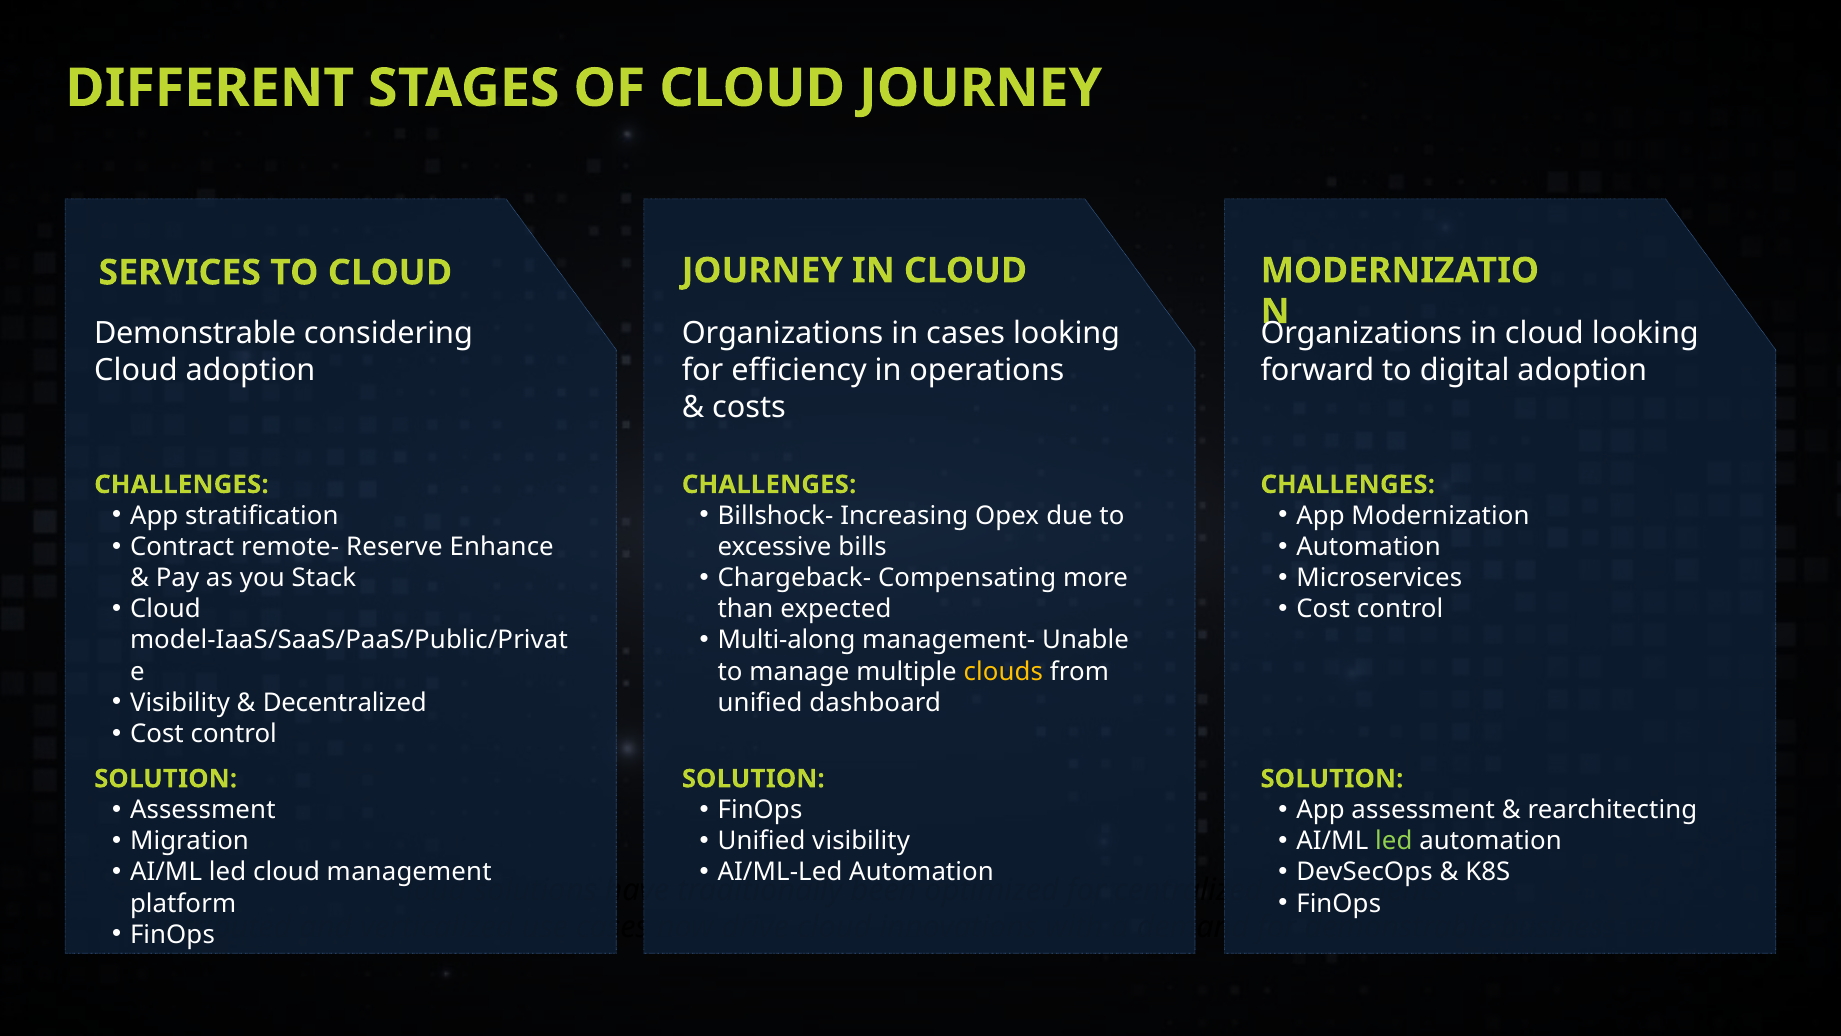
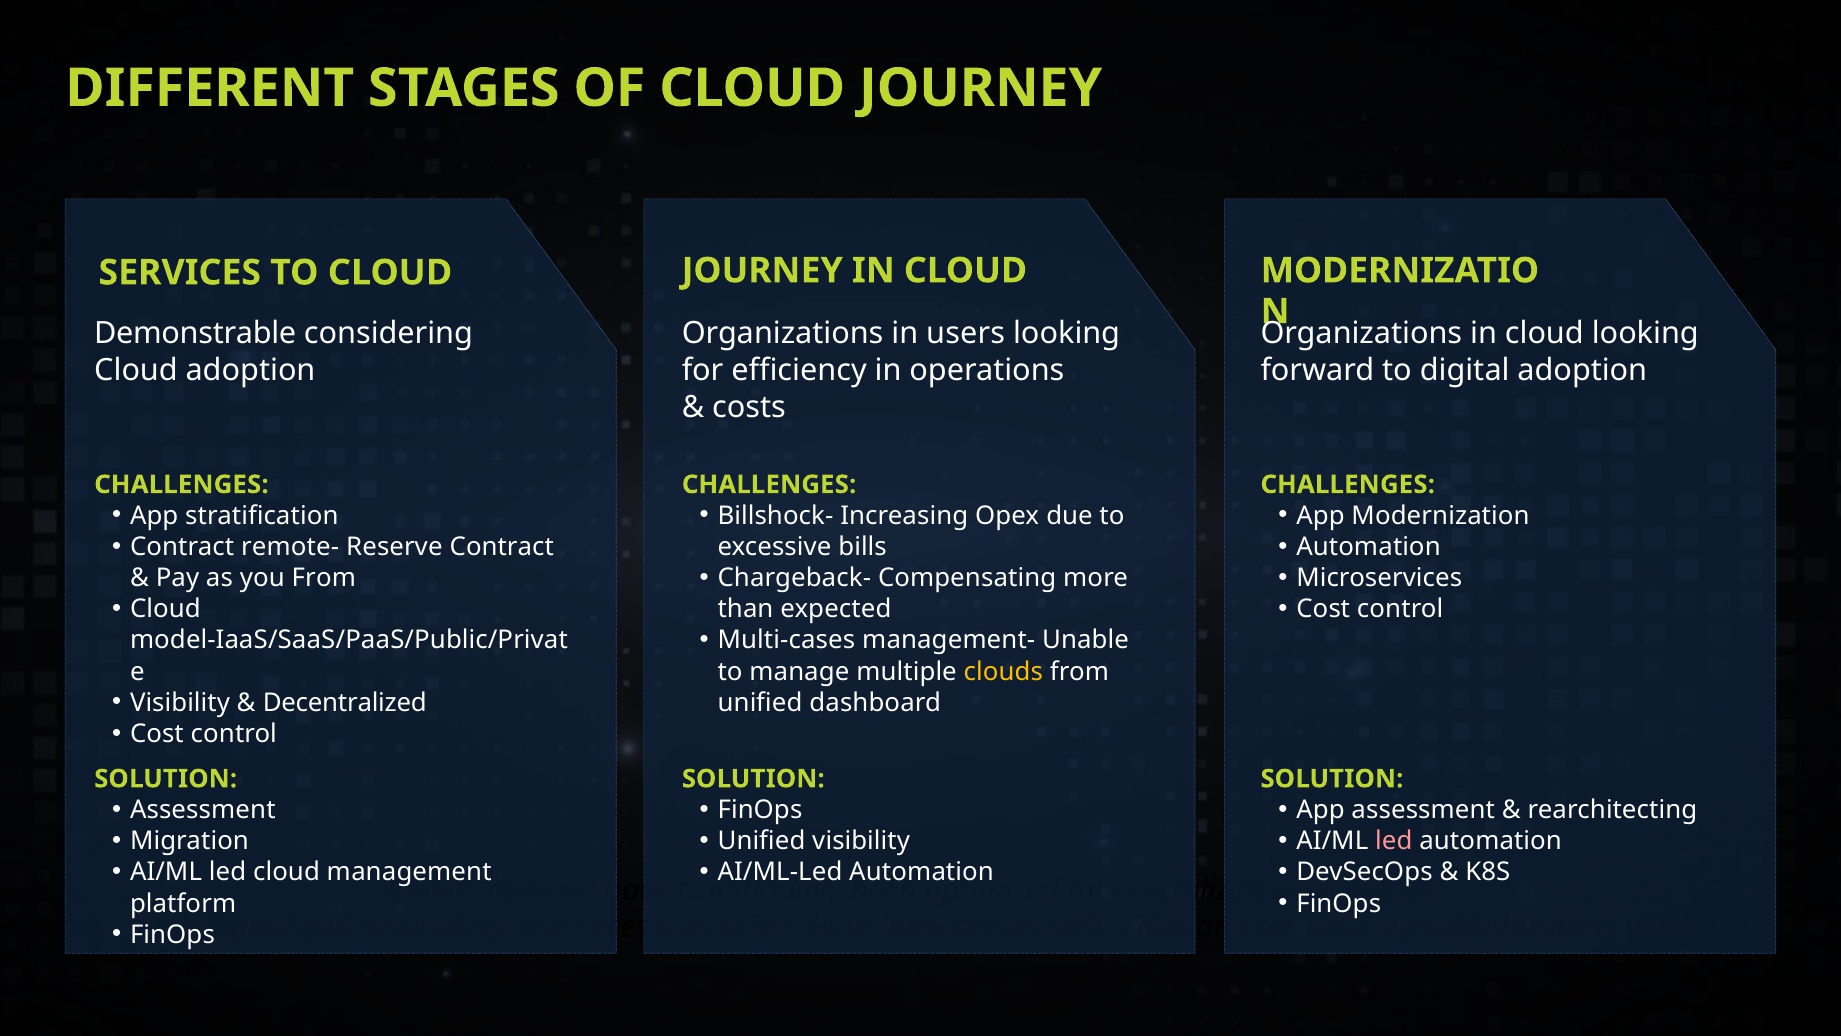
in cases: cases -> users (966, 334)
Reserve Enhance: Enhance -> Contract (502, 547)
you Stack: Stack -> From (324, 578)
Multi-along: Multi-along -> Multi-cases (786, 640)
led colour: light green -> pink (1394, 841)
